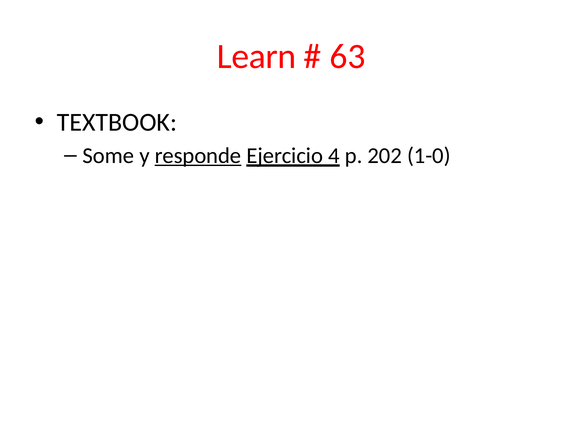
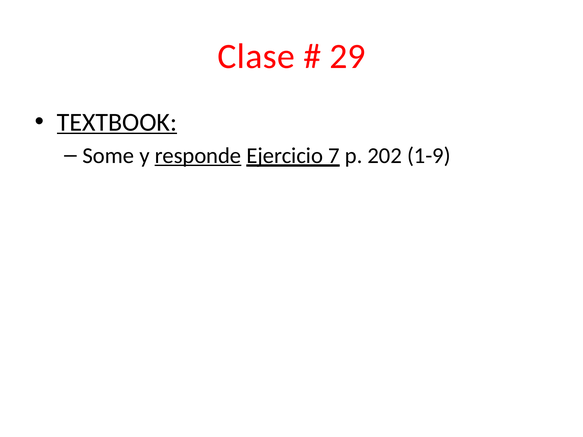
Learn: Learn -> Clase (256, 56)
63: 63 -> 29 (347, 56)
TEXTBOOK underline: none -> present (117, 122)
4: 4 -> 7 (334, 156)
1-0: 1-0 -> 1-9 (429, 156)
